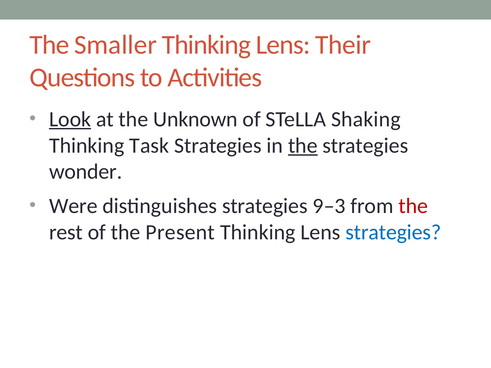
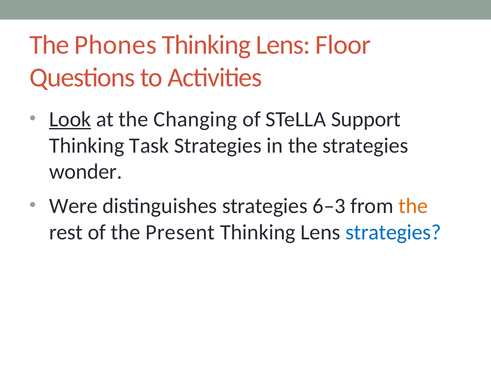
Smaller: Smaller -> Phones (115, 45)
Their: Their -> Floor (343, 45)
Unknown: Unknown -> Changing (195, 119)
Shaking: Shaking -> Support (366, 119)
the underline: present -> none (303, 146)
9–3: 9–3 -> 6–3 (329, 206)
the colour: red -> orange (413, 206)
